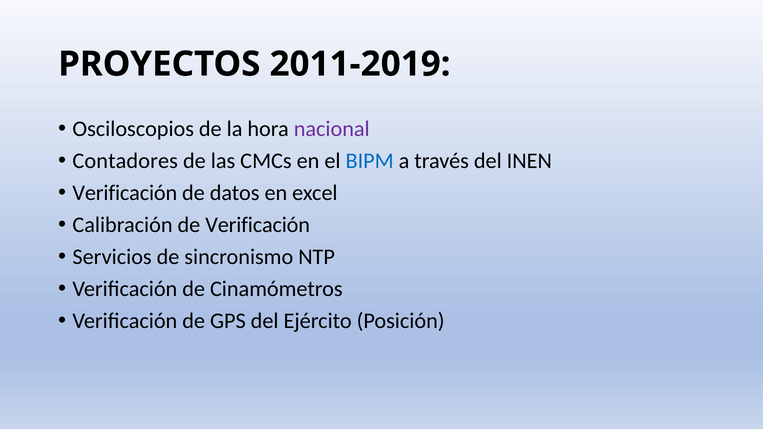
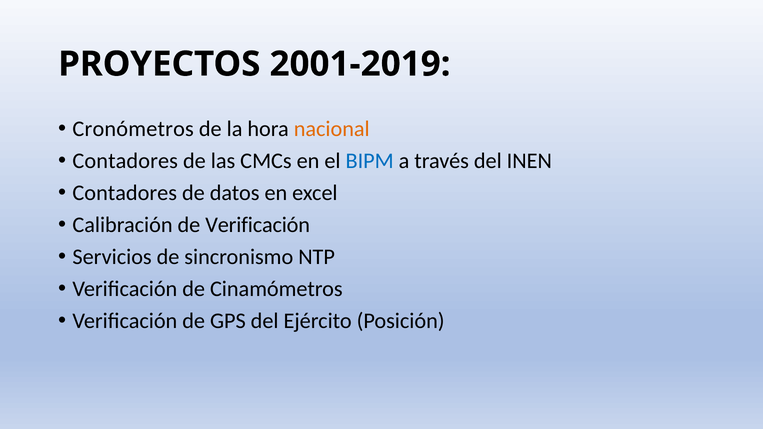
2011-2019: 2011-2019 -> 2001-2019 (360, 64)
Osciloscopios: Osciloscopios -> Cronómetros (133, 129)
nacional colour: purple -> orange (332, 129)
Verificación: Verificación -> Contadores (125, 193)
